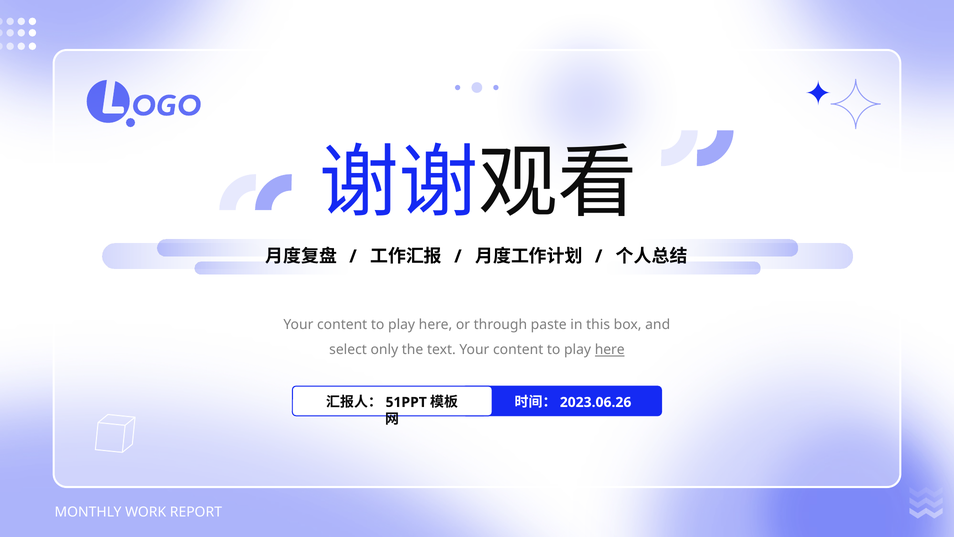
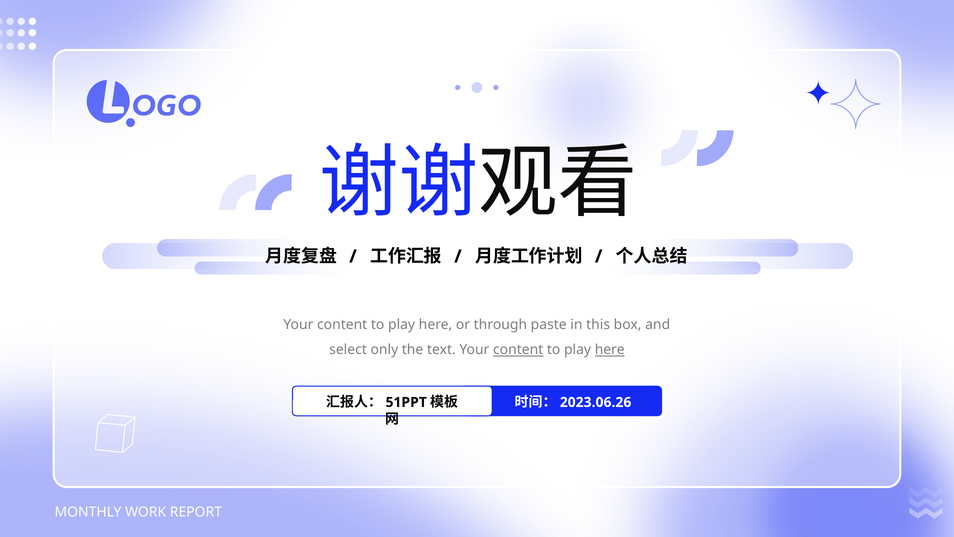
content underline: none -> present (518, 350)
